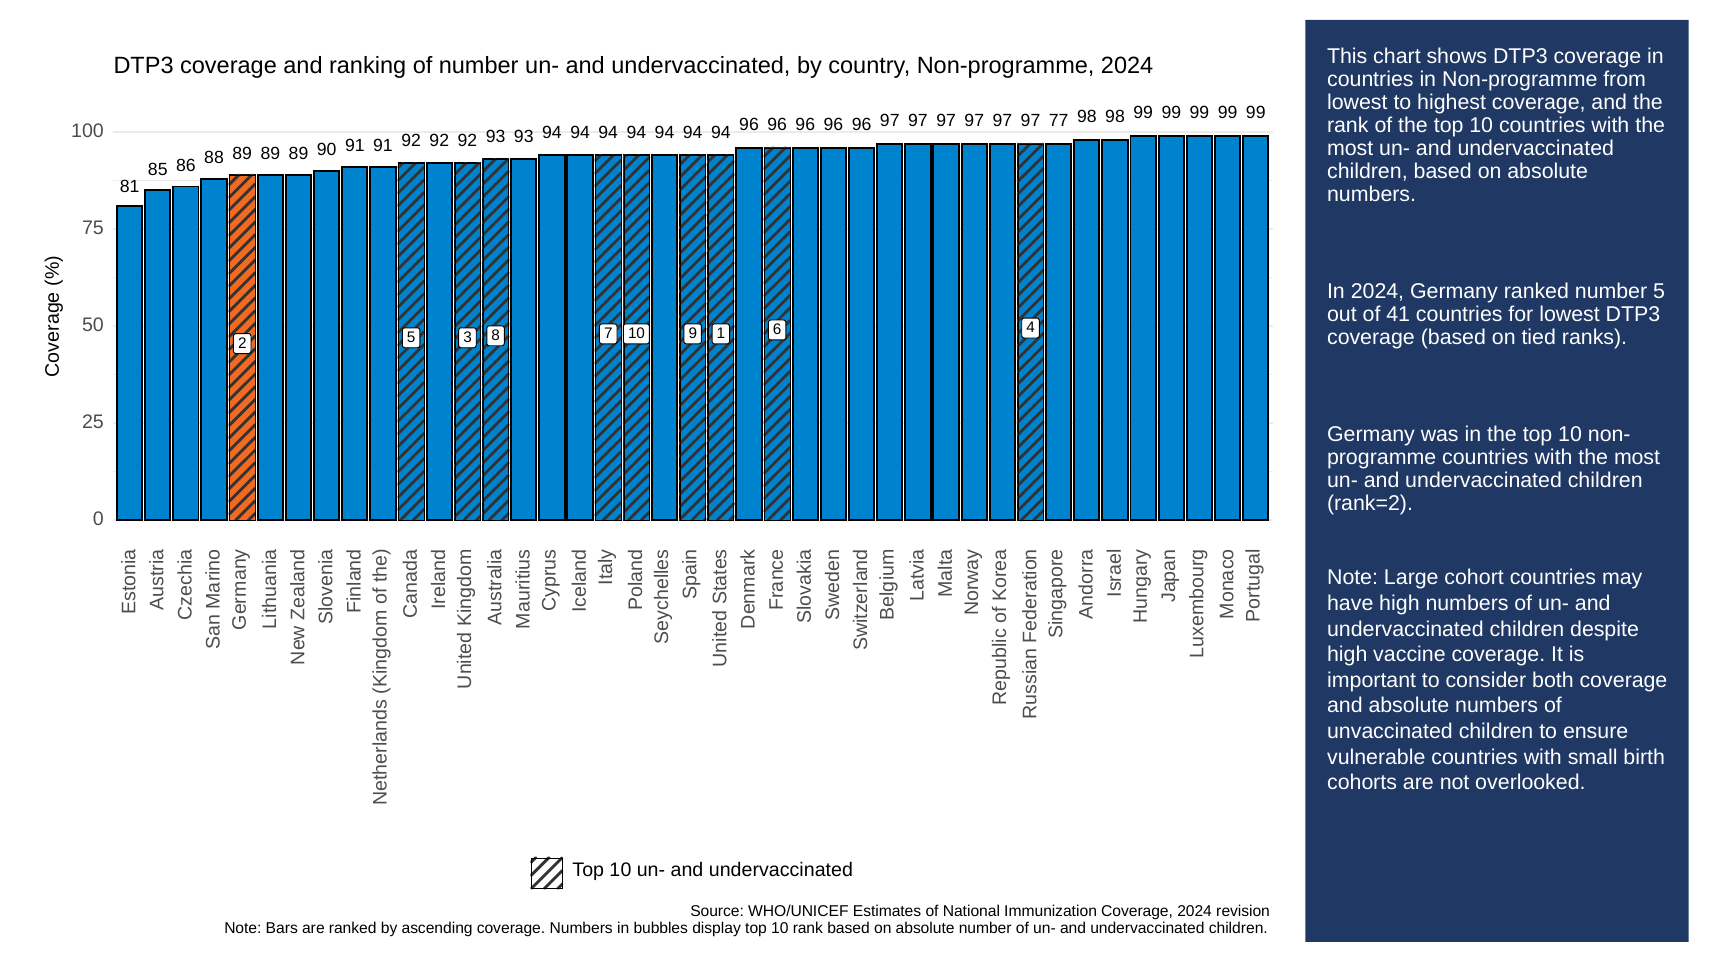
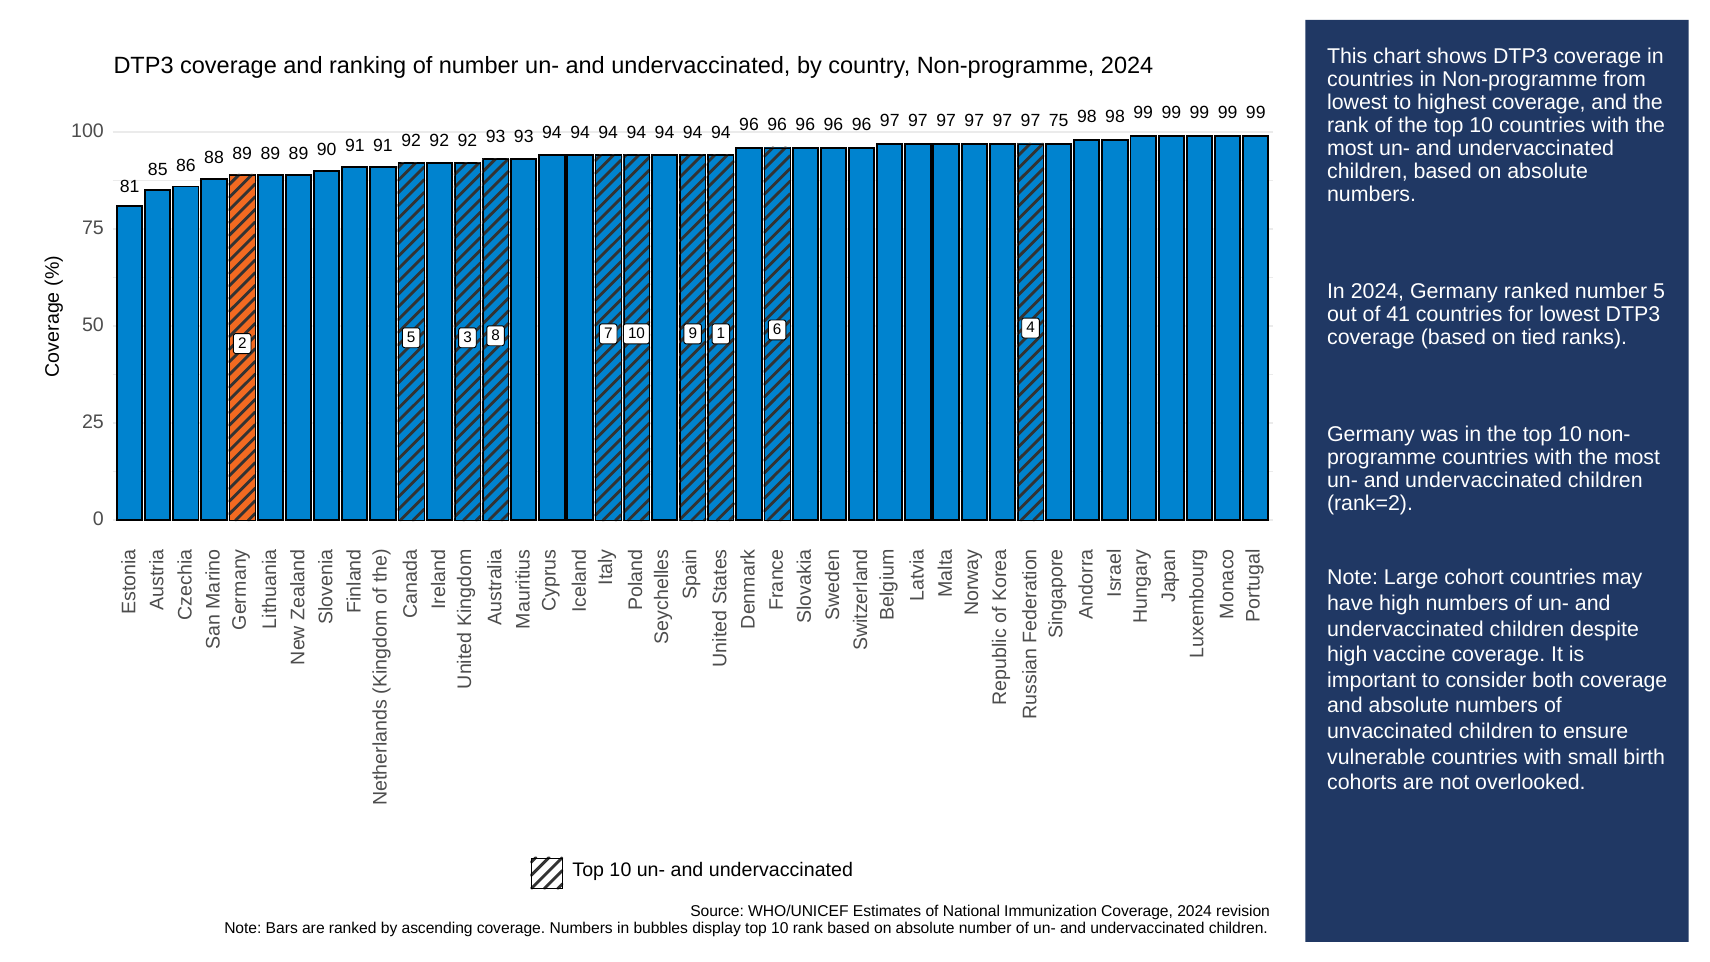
97 77: 77 -> 75 (1059, 121)
